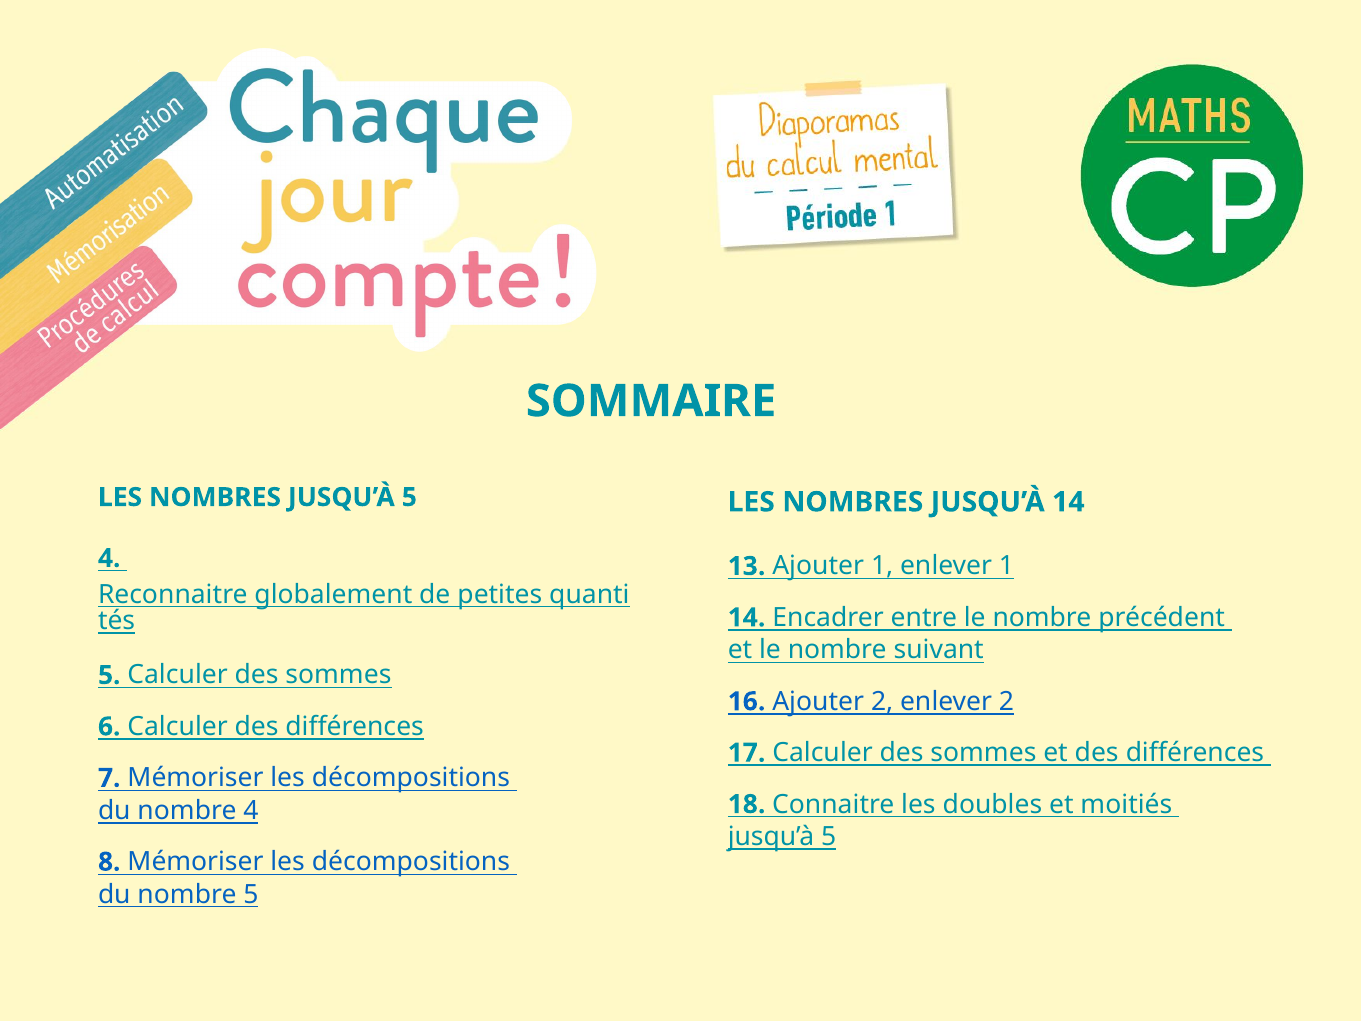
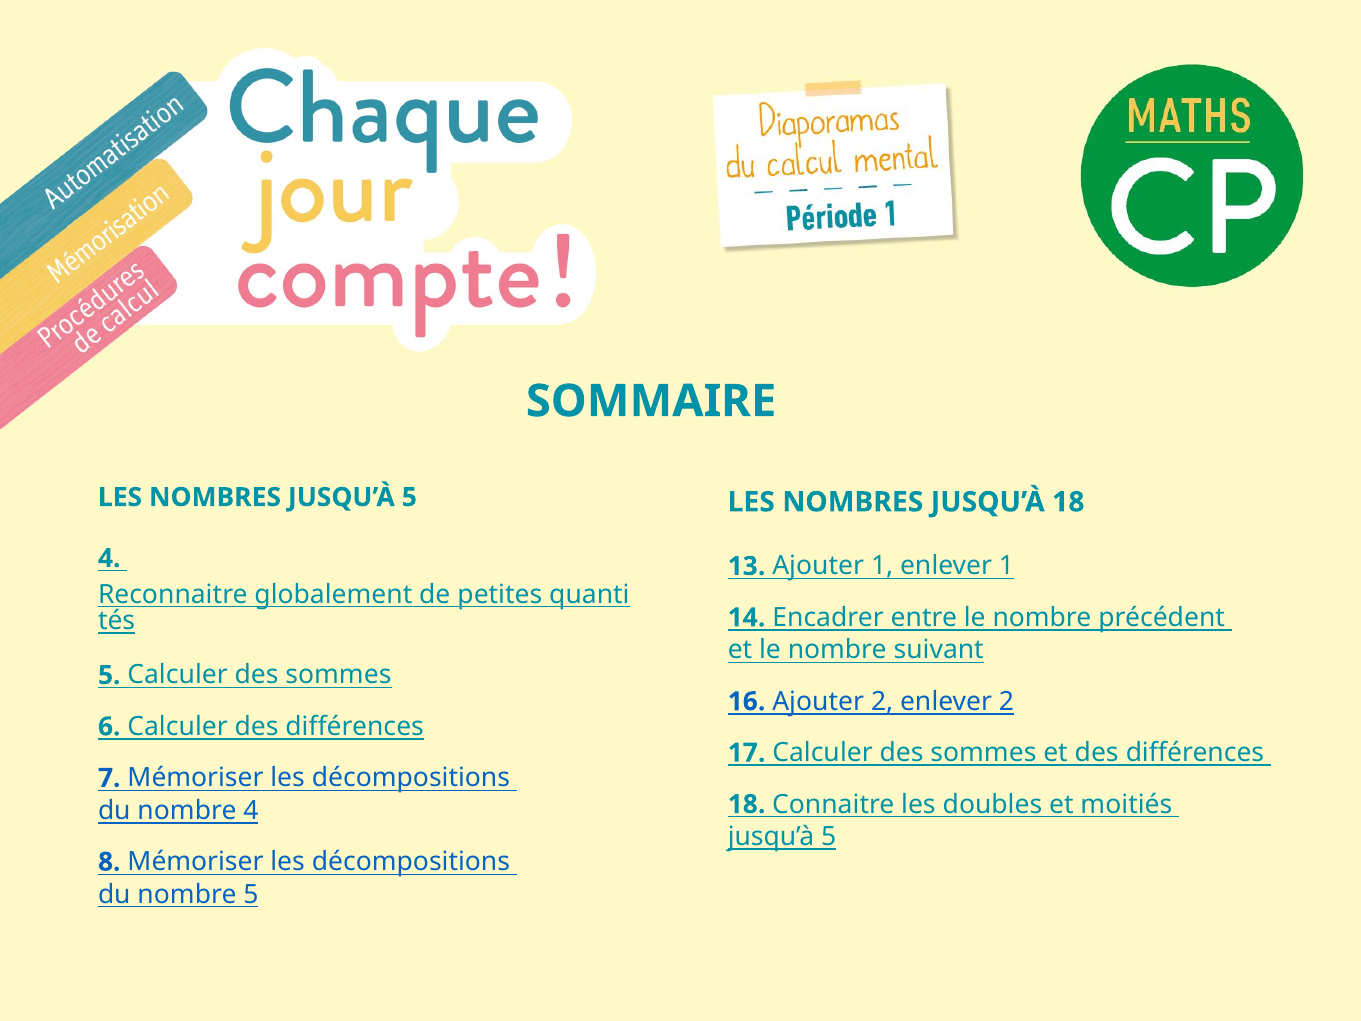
JUSQU’À 14: 14 -> 18 (1068, 502)
